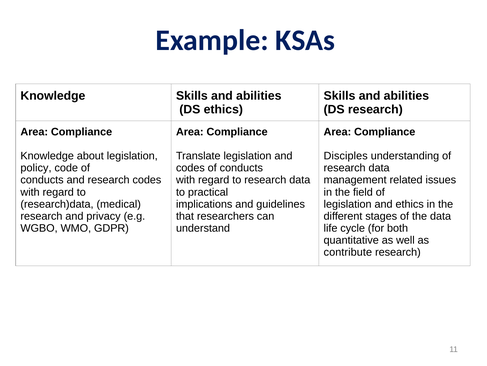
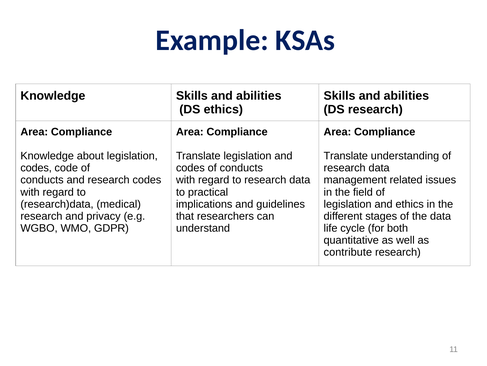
Disciples: Disciples -> Translate (346, 156)
policy: policy -> codes (36, 168)
